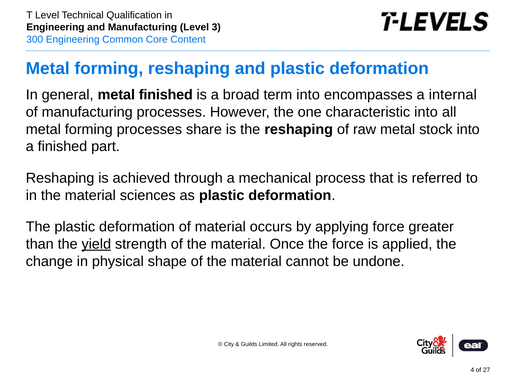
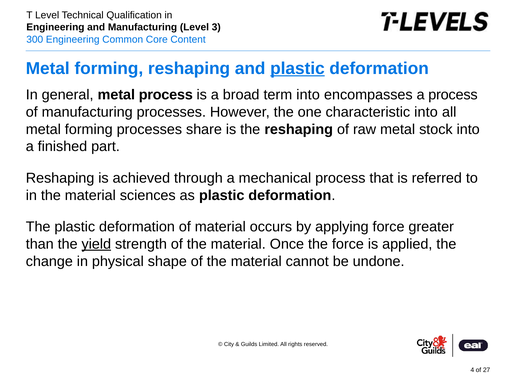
plastic underline: none -> present (297, 68)
metal finished: finished -> process (166, 95)
a internal: internal -> process (453, 95)
